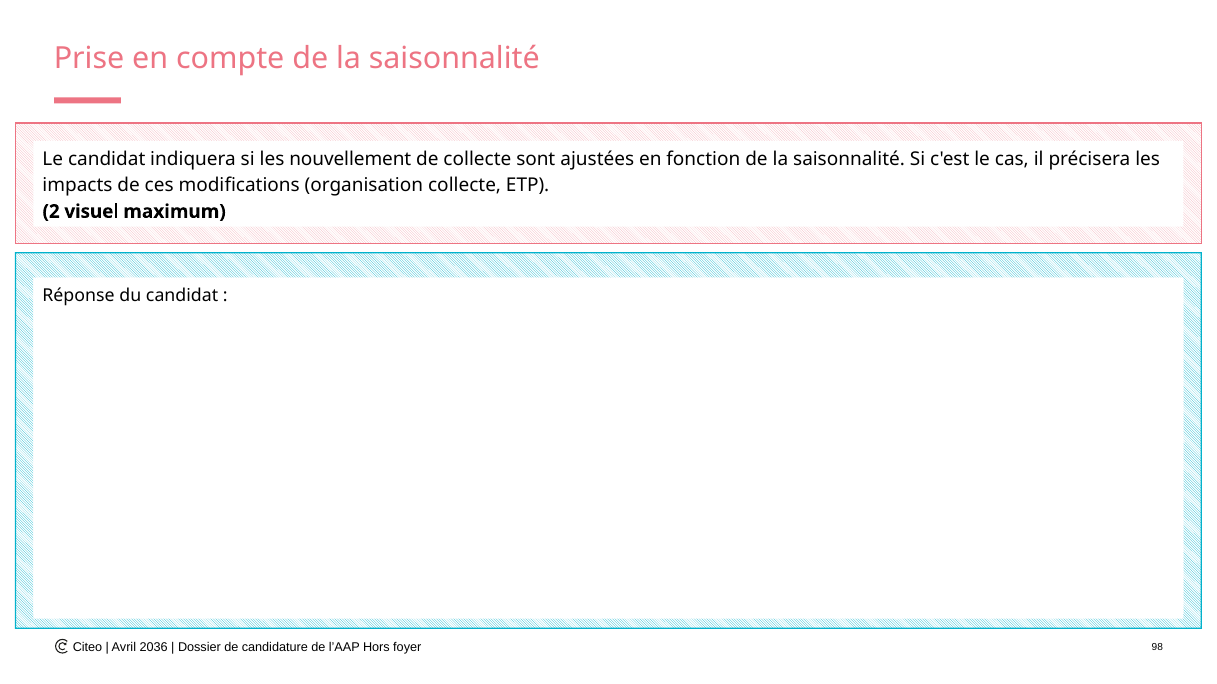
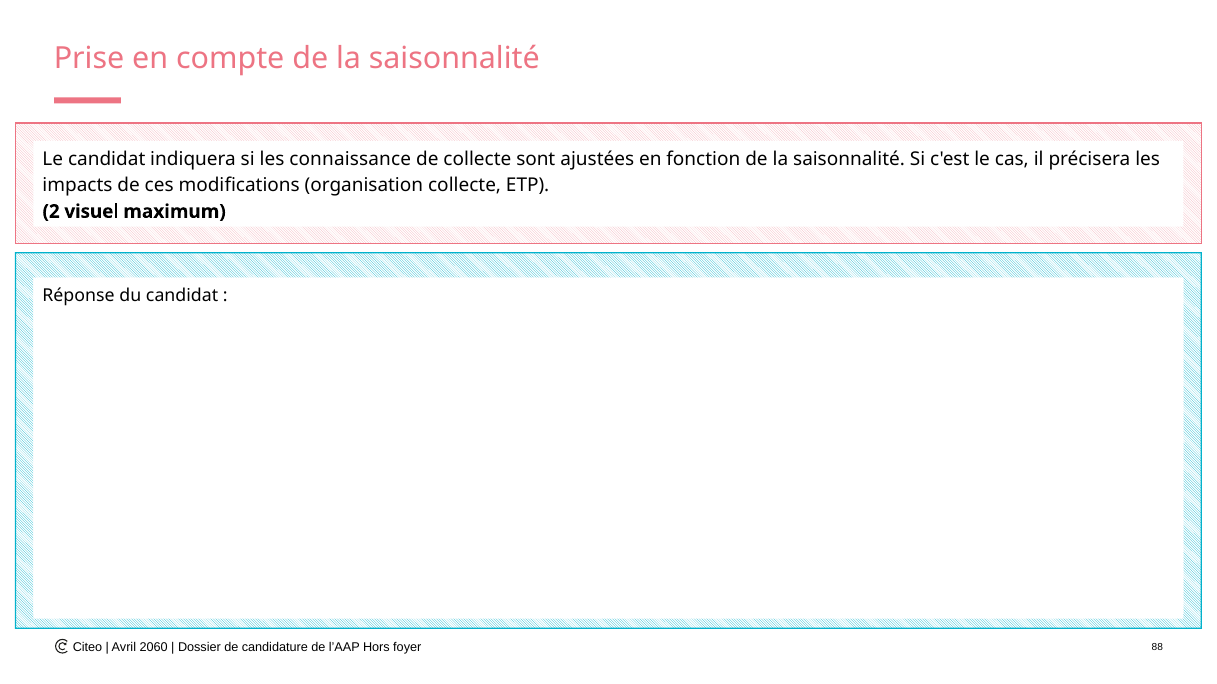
nouvellement: nouvellement -> connaissance (350, 160)
2036: 2036 -> 2060 (154, 647)
98: 98 -> 88 (1157, 647)
